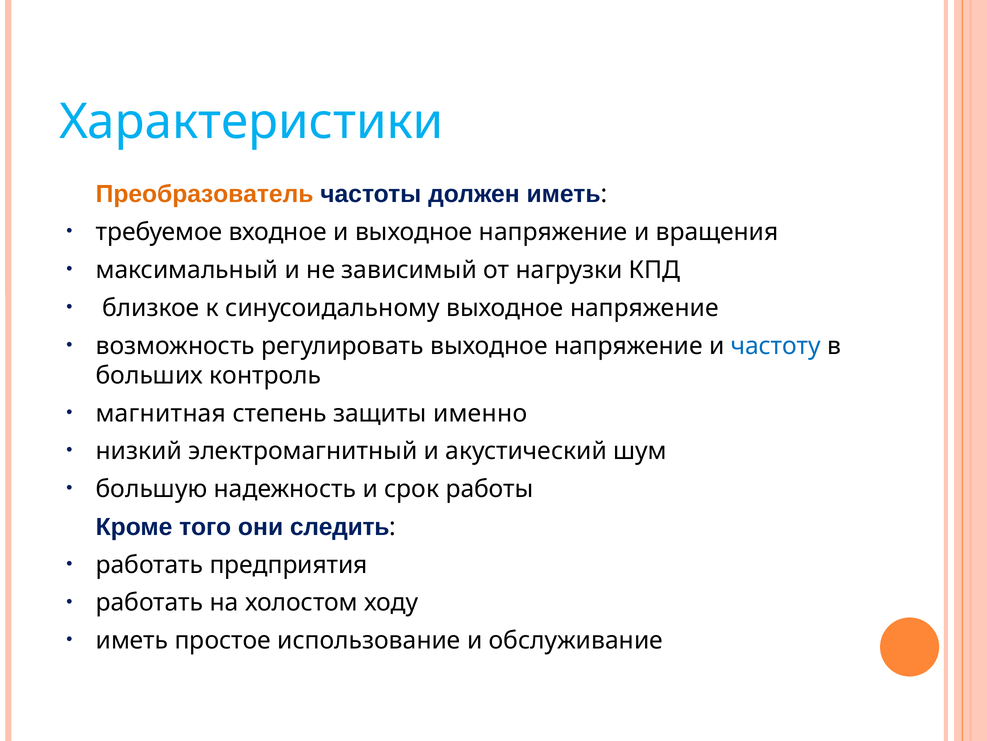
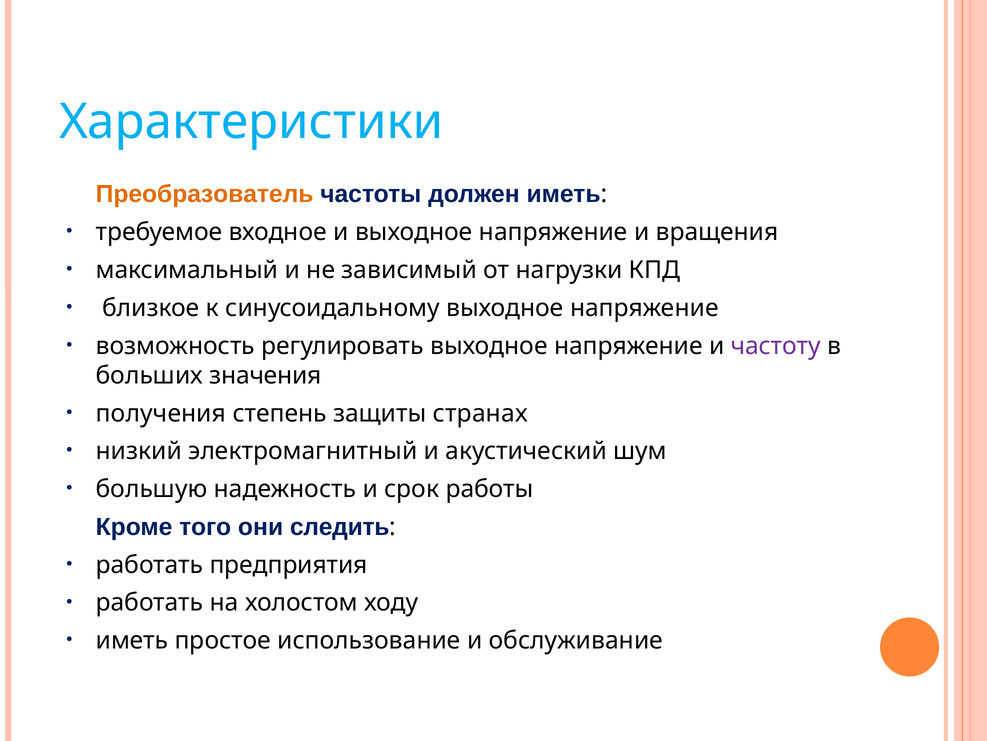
частоту colour: blue -> purple (776, 346)
контроль: контроль -> значения (265, 375)
магнитная: магнитная -> получения (161, 413)
именно: именно -> странах (480, 413)
